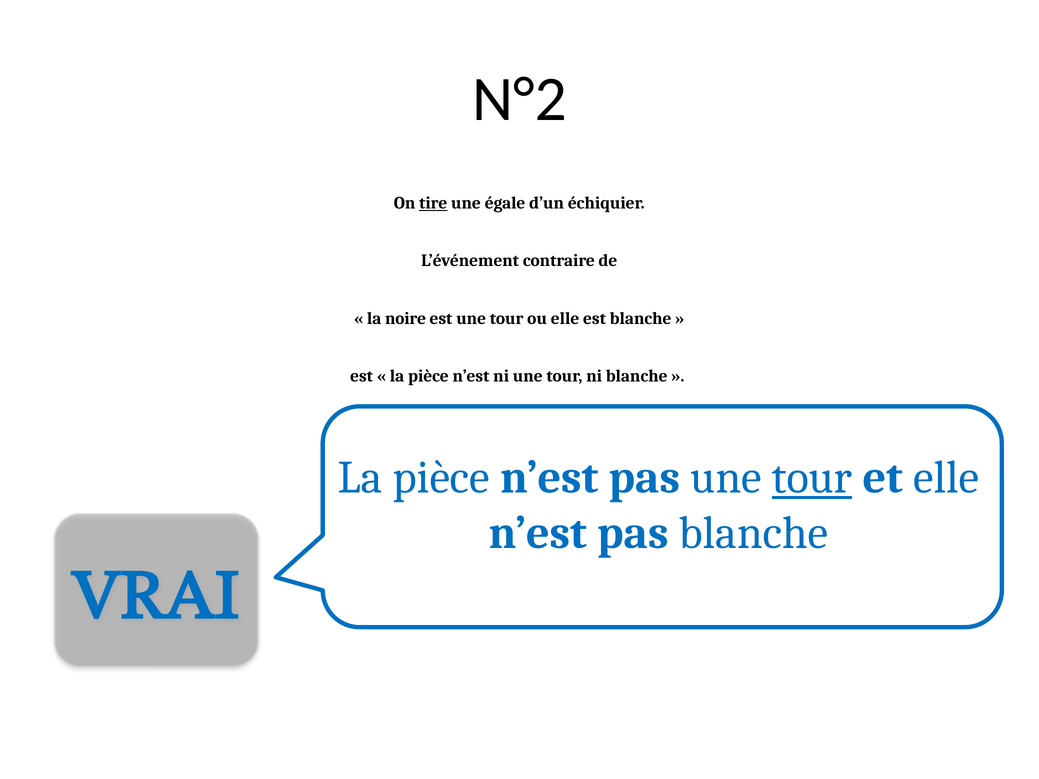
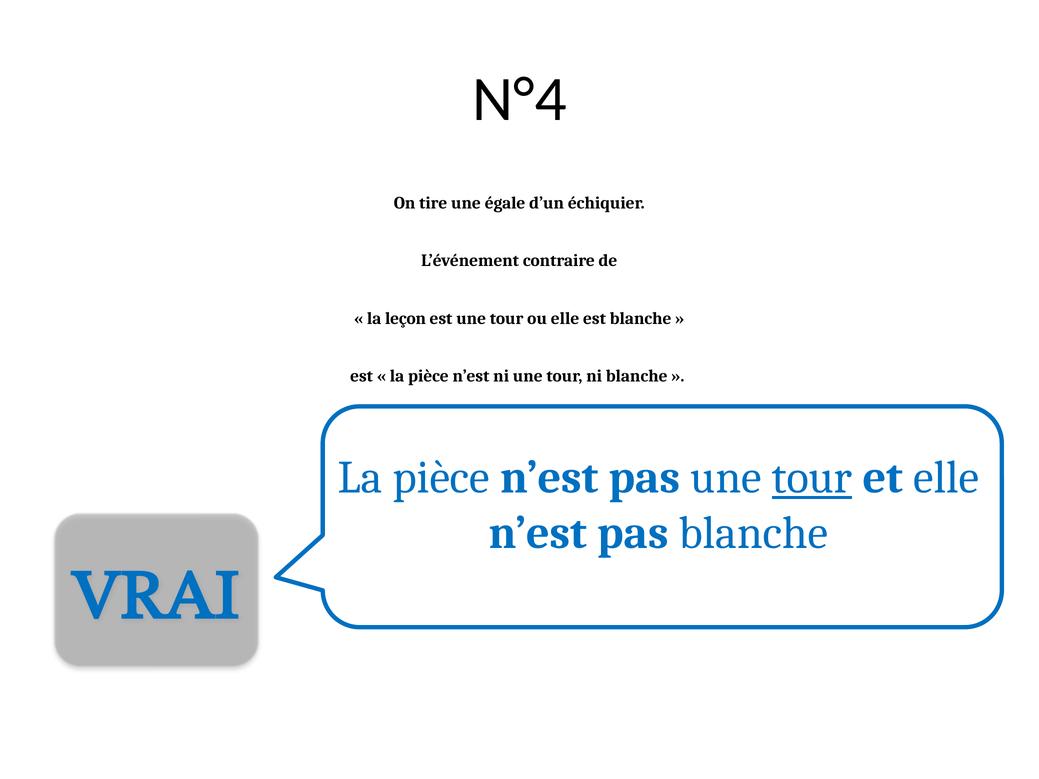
N°2: N°2 -> N°4 (519, 99)
tire underline: present -> none (433, 203)
noire: noire -> leçon (406, 319)
